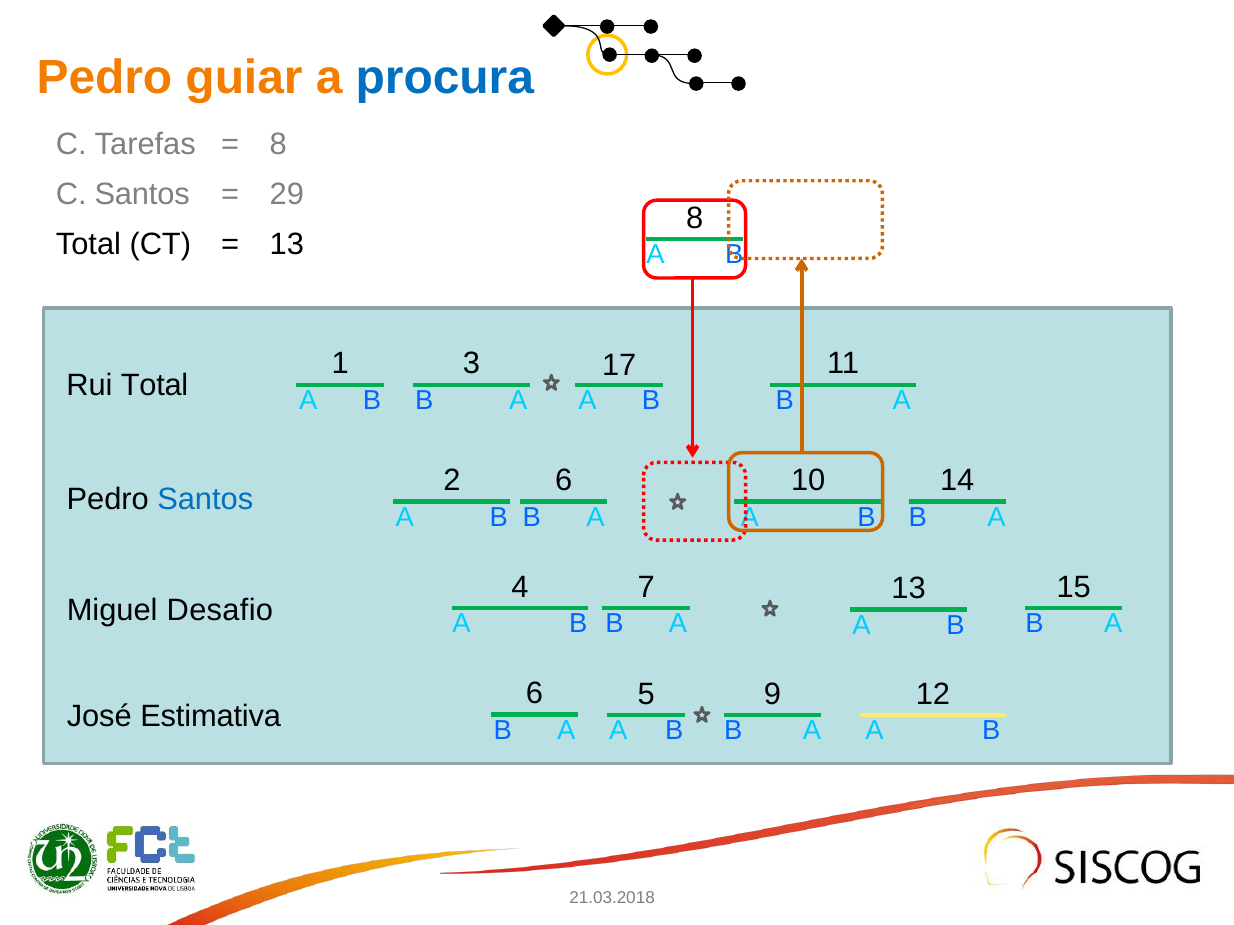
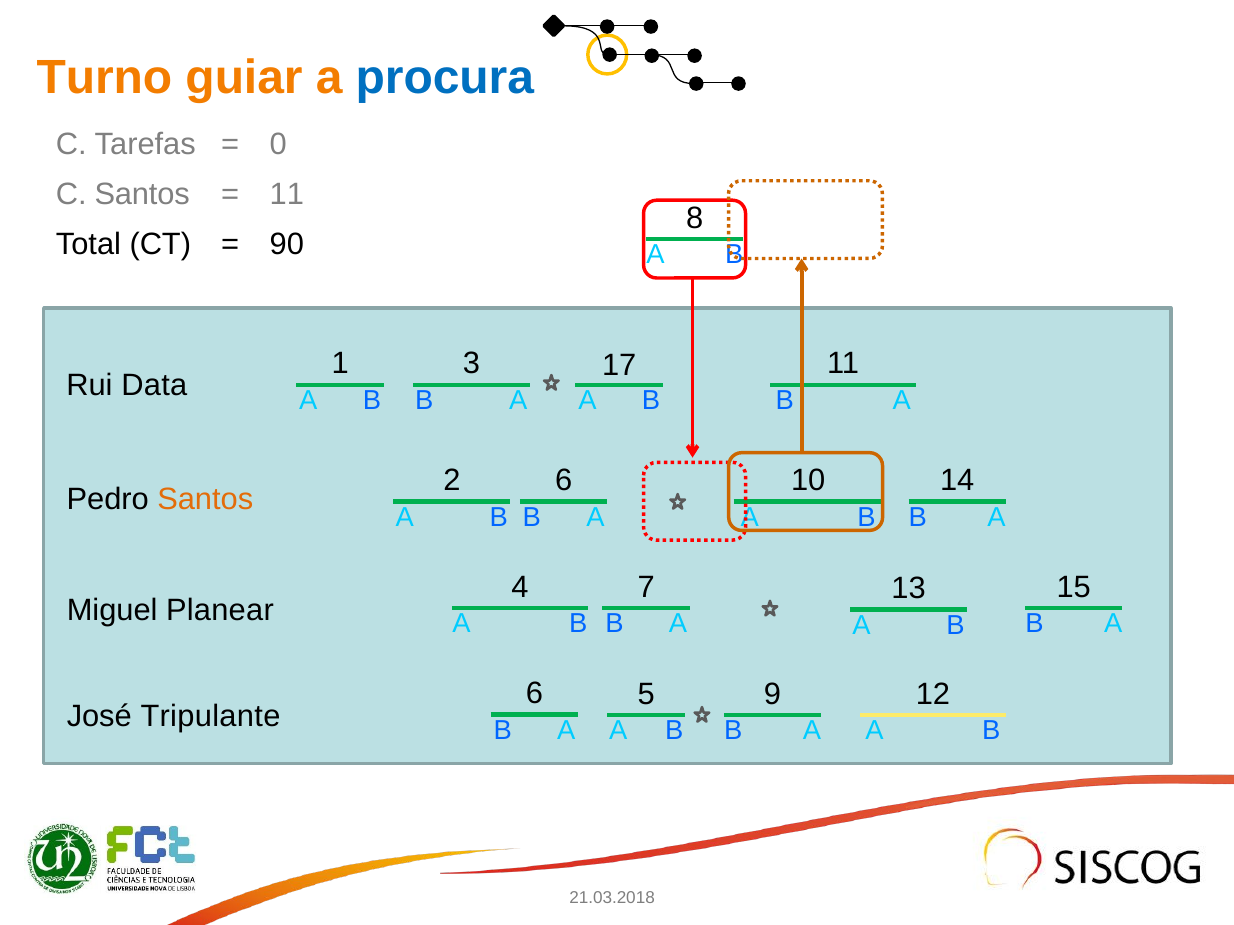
Pedro: Pedro -> Turno (104, 78)
8: 8 -> 0 (278, 144)
29: 29 -> 11 (287, 194)
13: 13 -> 90 (287, 244)
Rui Total: Total -> Data (154, 385)
Santos colour: blue -> orange (205, 499)
Desafio: Desafio -> Planear (220, 610)
Estimativa: Estimativa -> Tripulante (210, 717)
